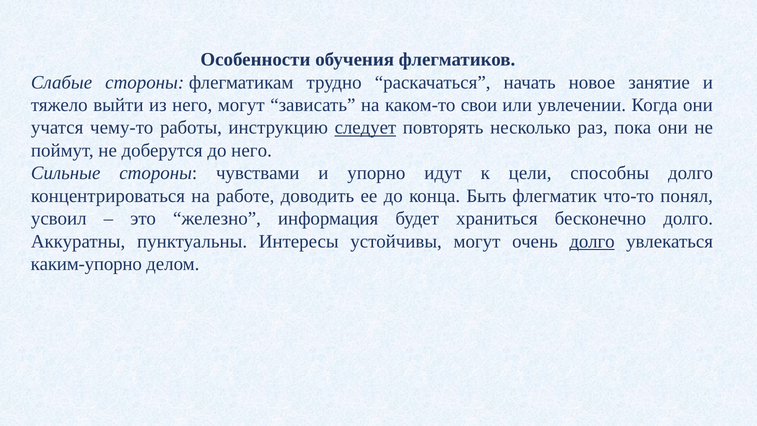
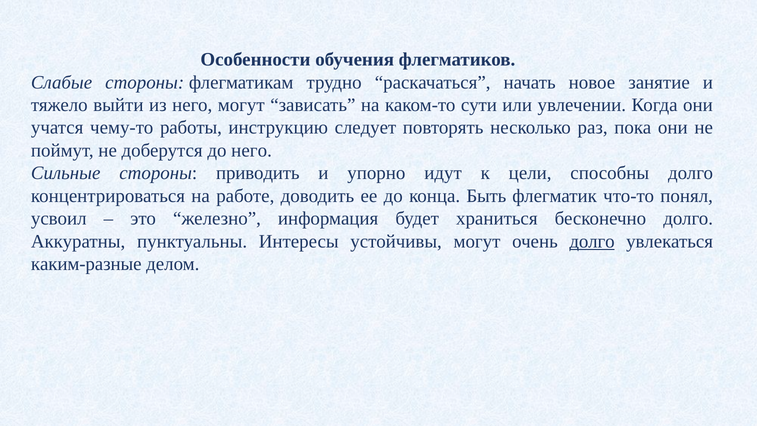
свои: свои -> сути (479, 105)
следует underline: present -> none (365, 128)
чувствами: чувствами -> приводить (258, 173)
каким-упорно: каким-упорно -> каким-разные (86, 264)
